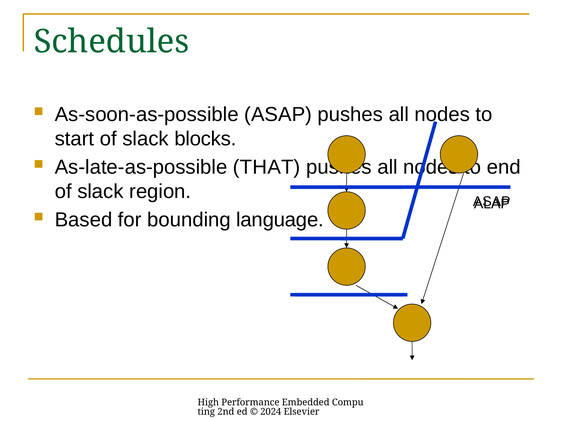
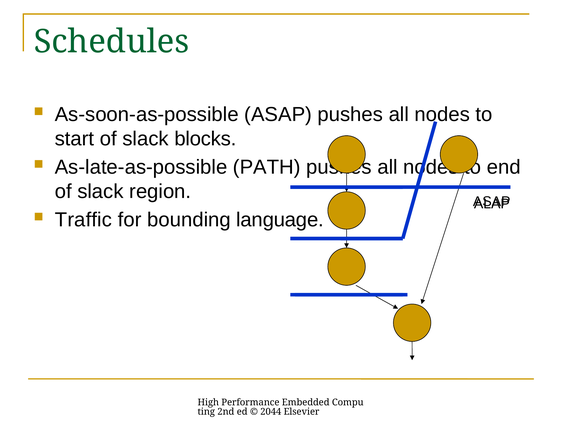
THAT: THAT -> PATH (267, 167)
Based: Based -> Traffic (83, 220)
2024: 2024 -> 2044 (271, 412)
